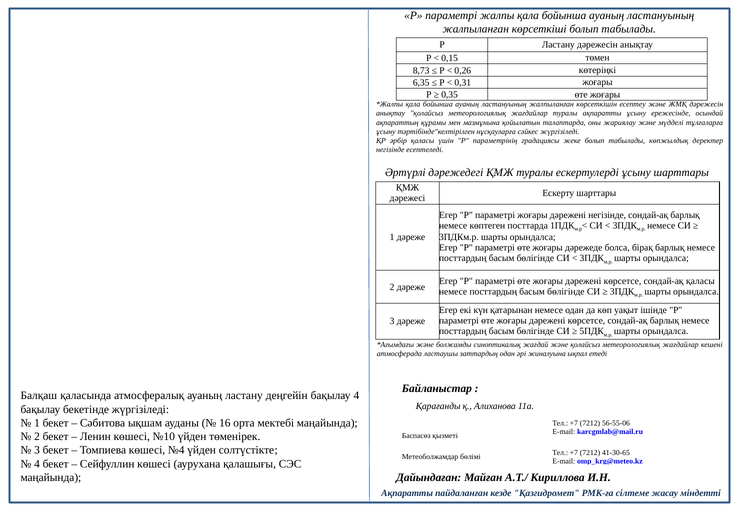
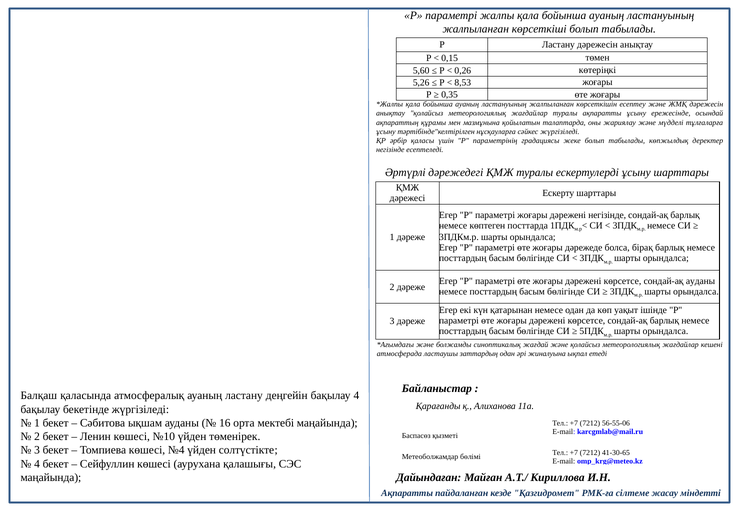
8,73: 8,73 -> 5,60 (421, 70)
6,35: 6,35 -> 5,26 (421, 83)
0,31: 0,31 -> 8,53 (463, 83)
сондай-ақ қаласы: қаласы -> ауданы (700, 281)
